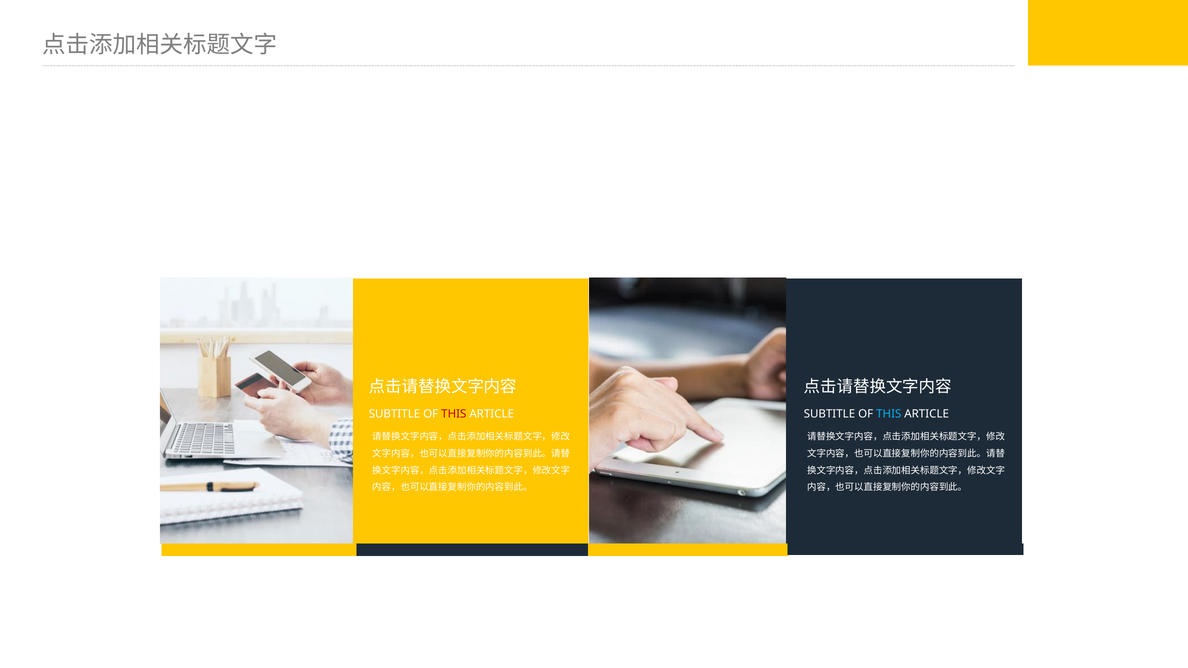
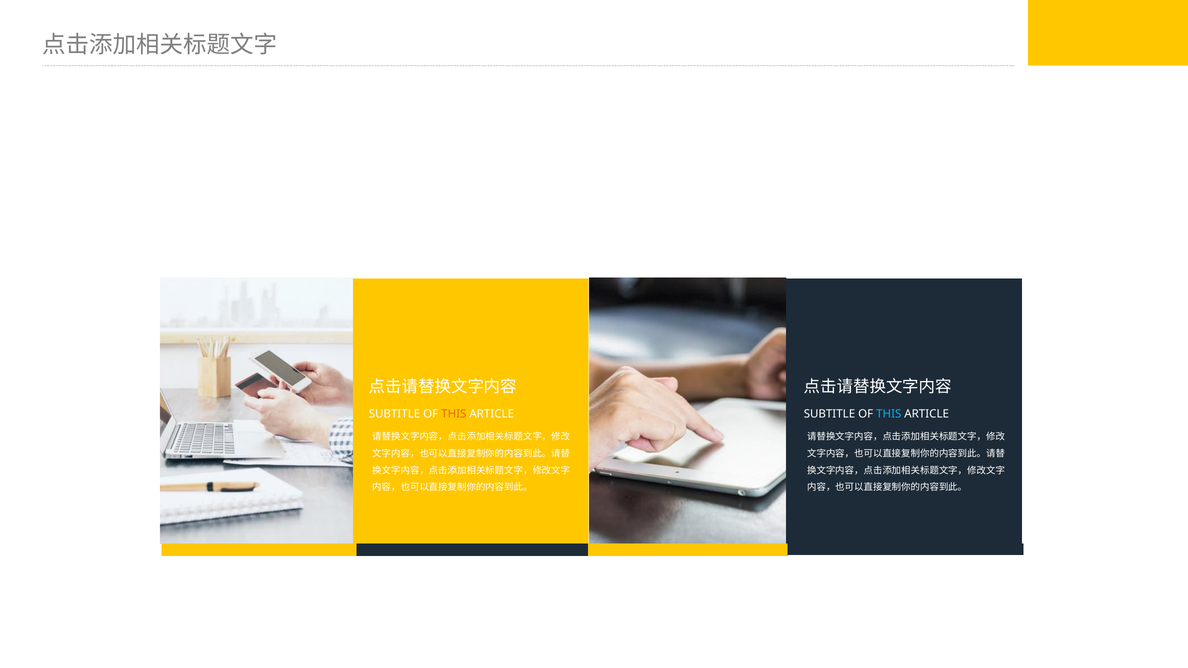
THIS colour: red -> orange (454, 414)
